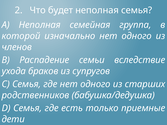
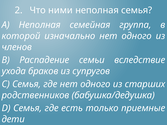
будет: будет -> ними (60, 10)
